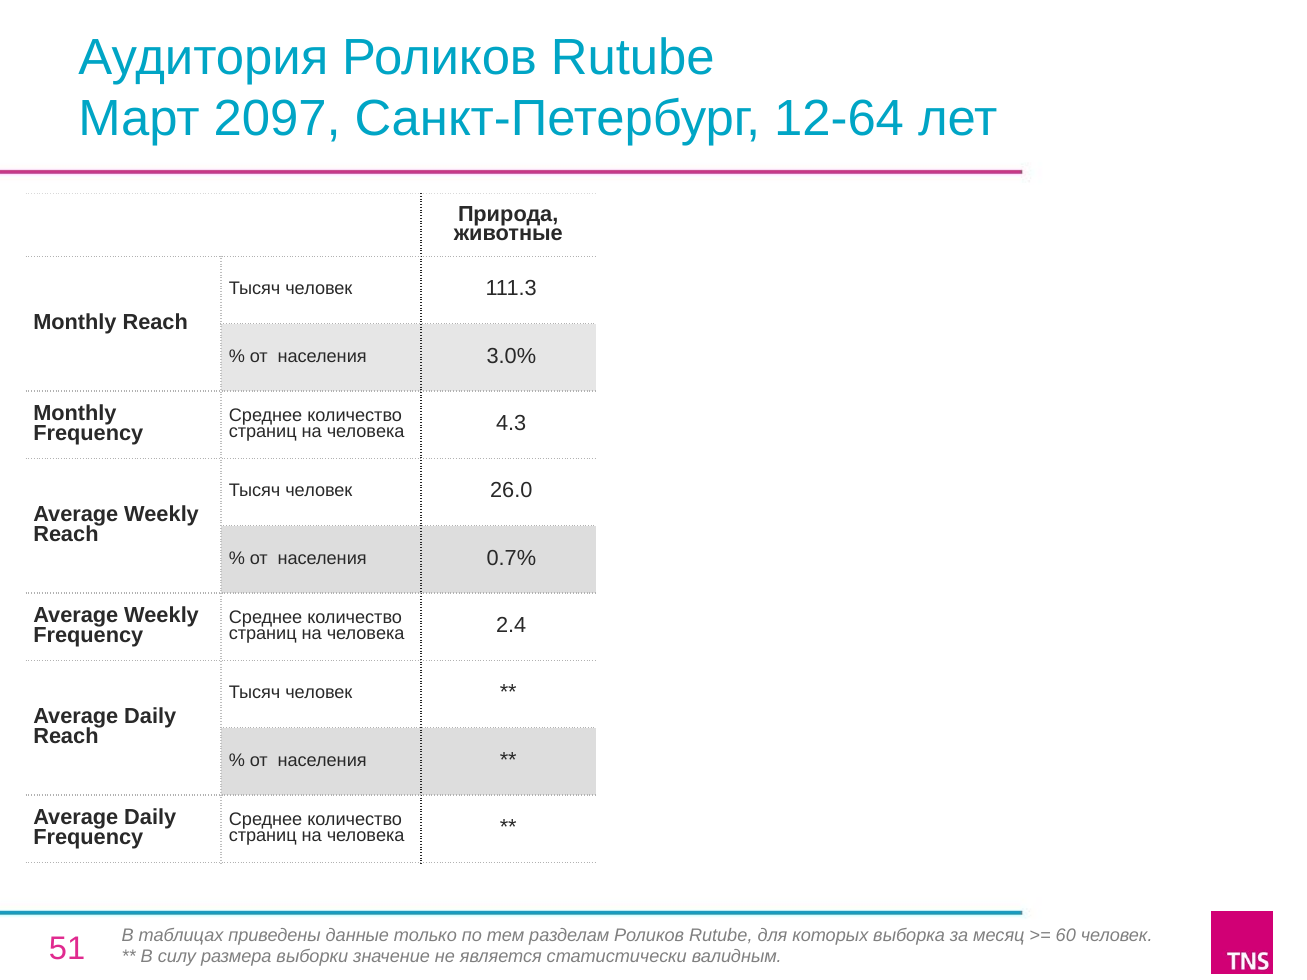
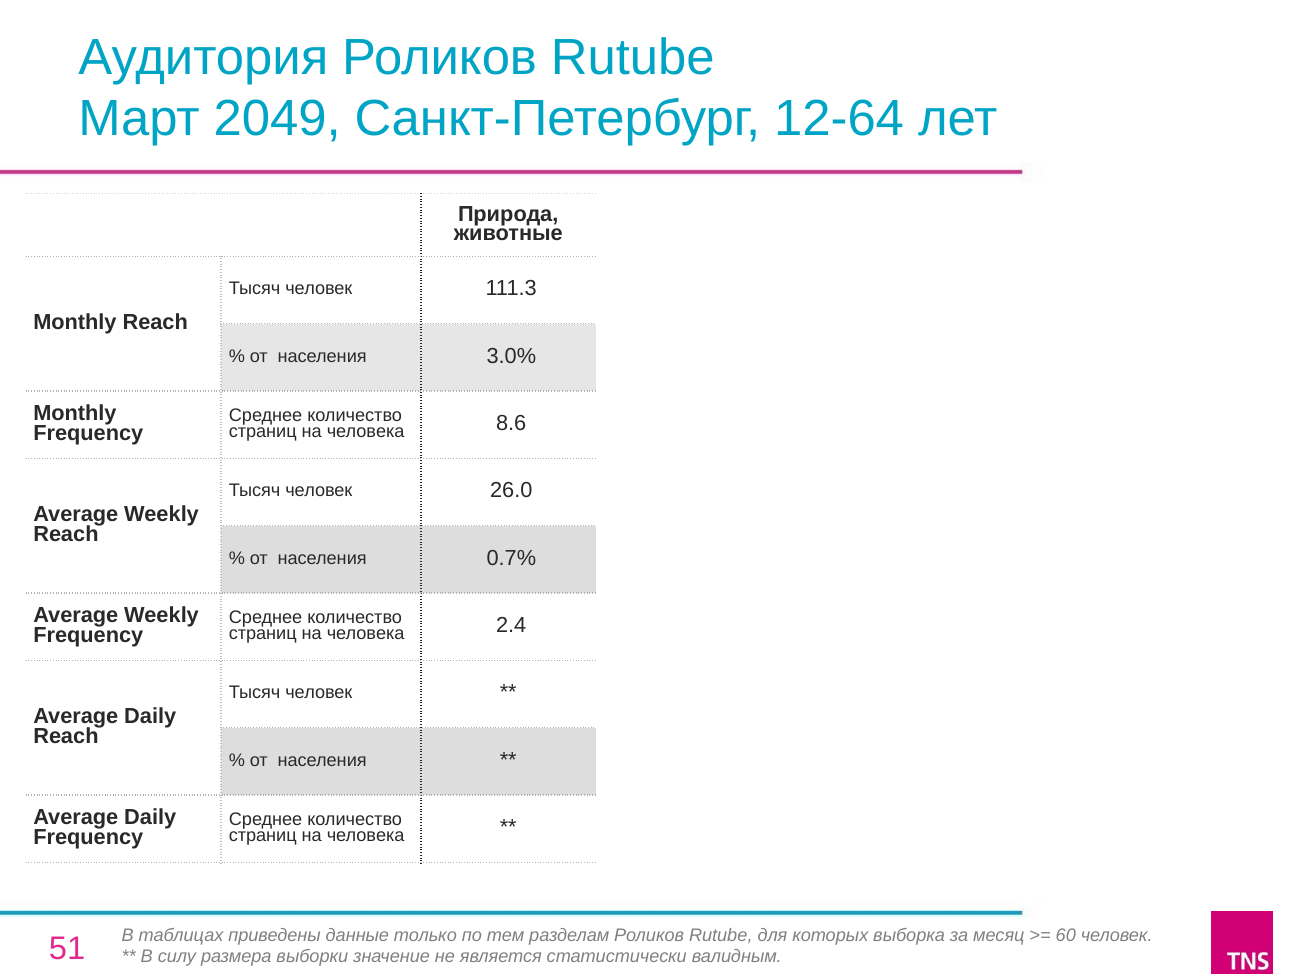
2097: 2097 -> 2049 (277, 119)
4.3: 4.3 -> 8.6 (511, 423)
